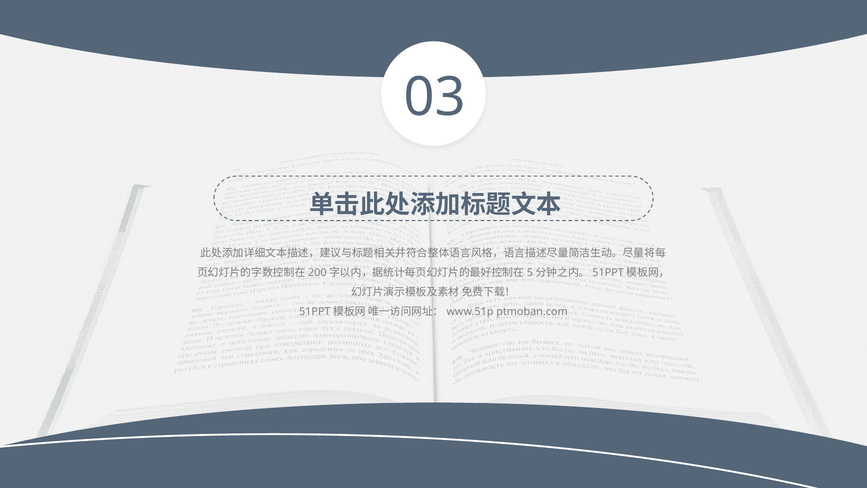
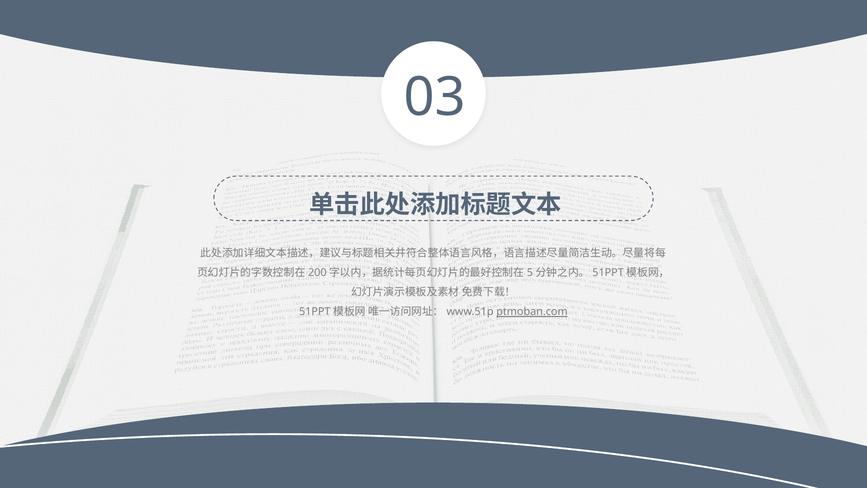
ptmoban.com underline: none -> present (532, 312)
